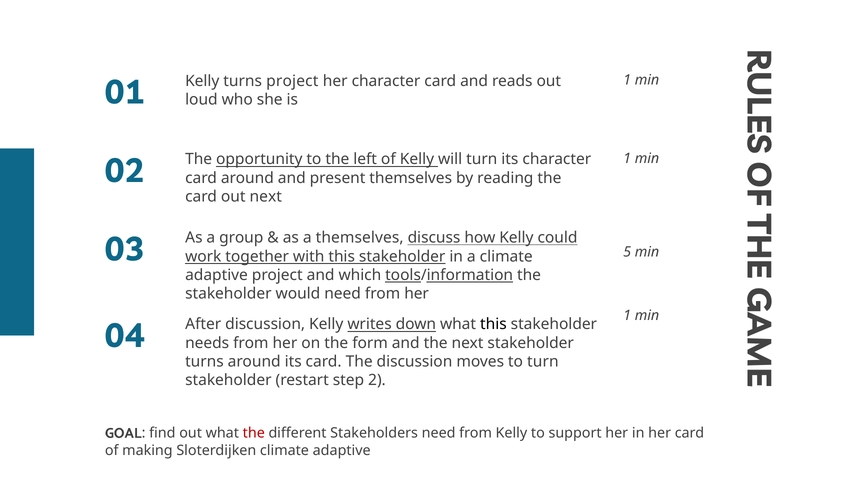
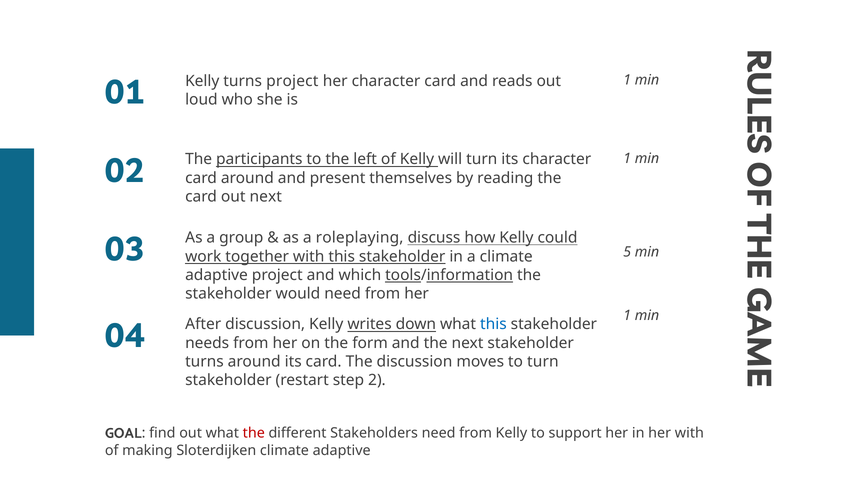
opportunity: opportunity -> participants (259, 159)
a themselves: themselves -> roleplaying (360, 238)
this colour: black -> blue (493, 325)
her card: card -> with (689, 433)
